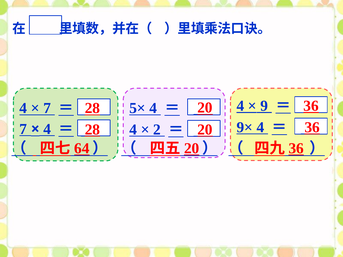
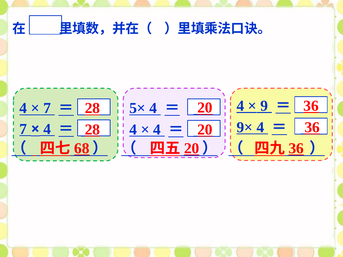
2: 2 -> 4 (157, 130)
64: 64 -> 68 (82, 148)
